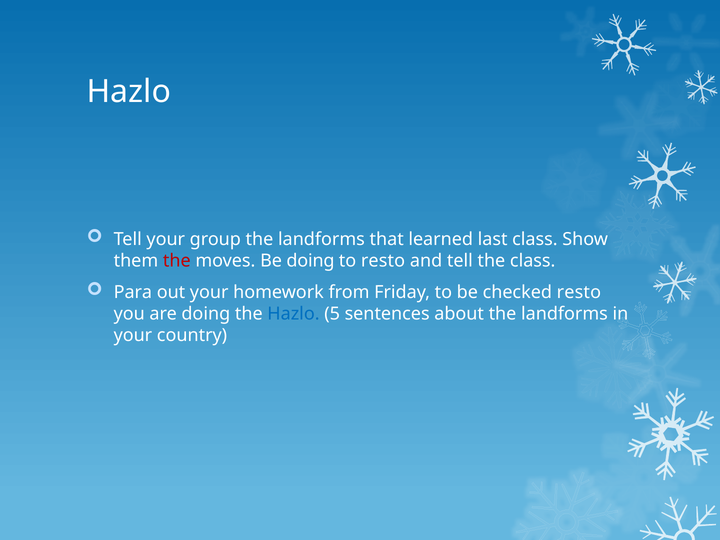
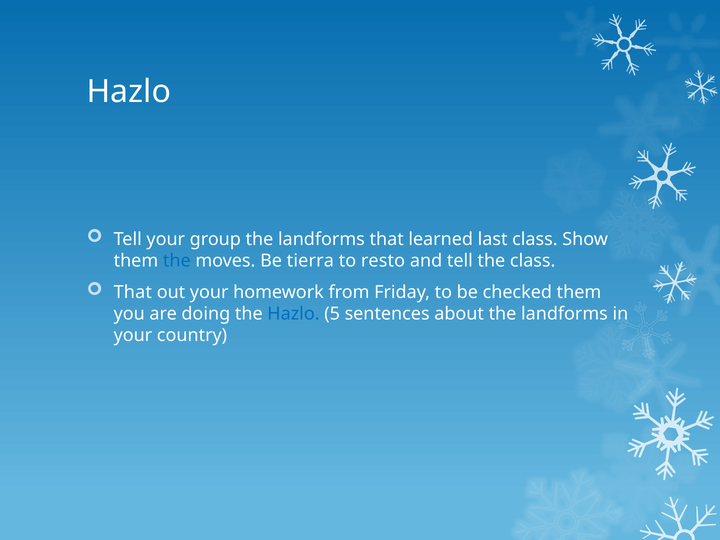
the colour: red -> blue (177, 261)
Be doing: doing -> tierra (310, 261)
Para: Para -> That (133, 292)
checked resto: resto -> them (579, 292)
